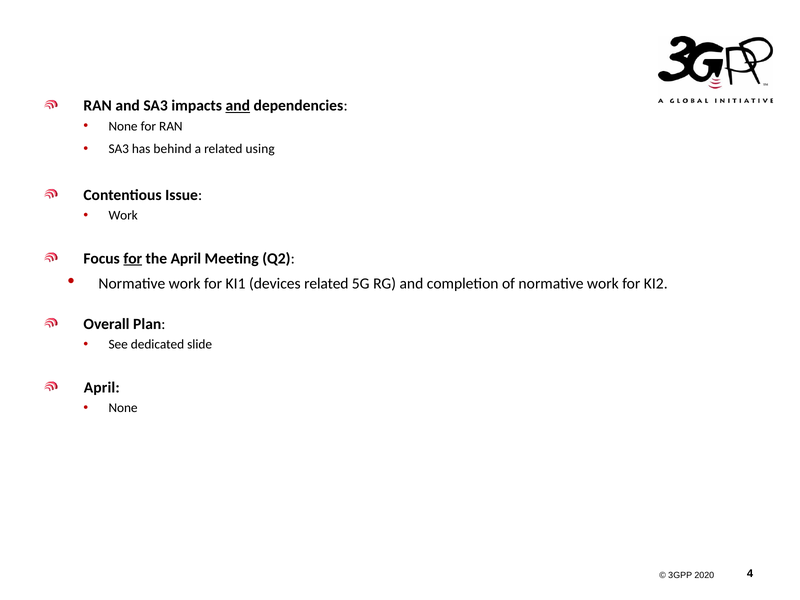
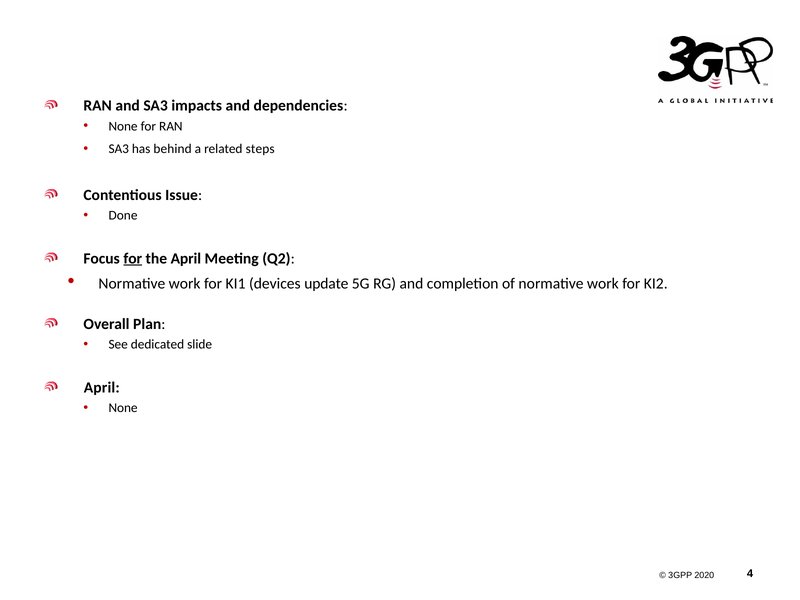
and underline: present -> none (238, 106)
using: using -> steps (260, 149)
Work: Work -> Done (123, 216)
devices related: related -> update (326, 284)
